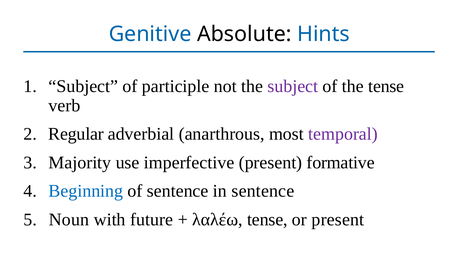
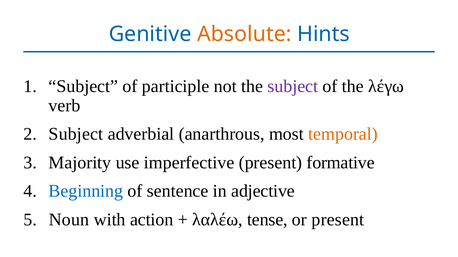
Absolute colour: black -> orange (244, 34)
the tense: tense -> λέγω (386, 86)
Regular: Regular -> Subject (76, 134)
temporal colour: purple -> orange (343, 134)
in sentence: sentence -> adjective (263, 191)
future: future -> action (152, 220)
